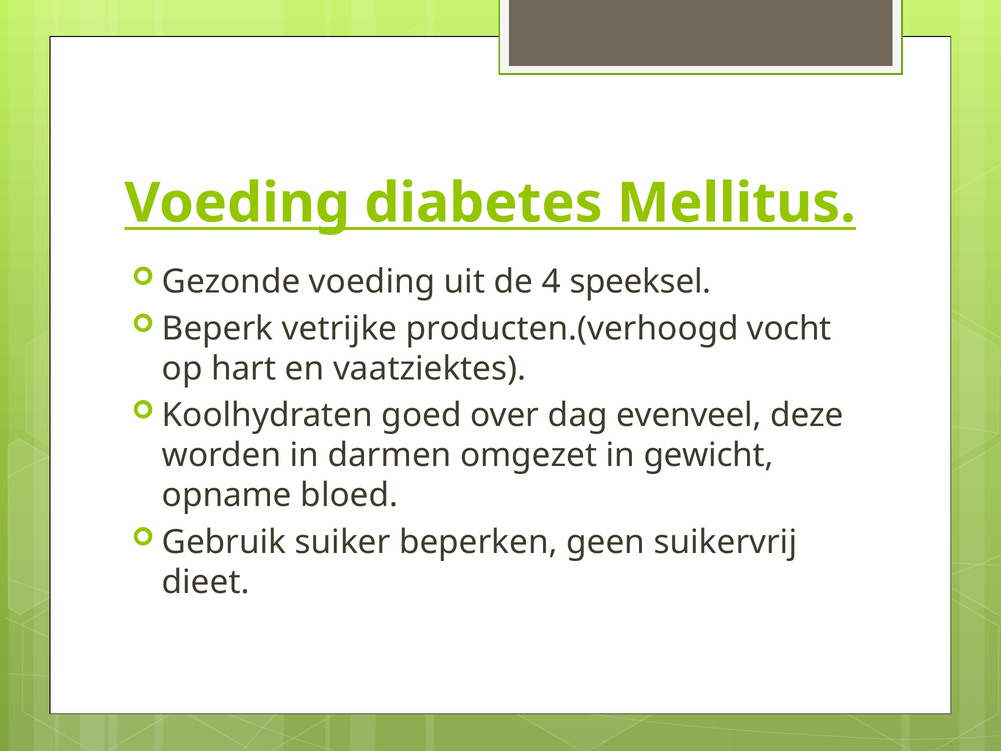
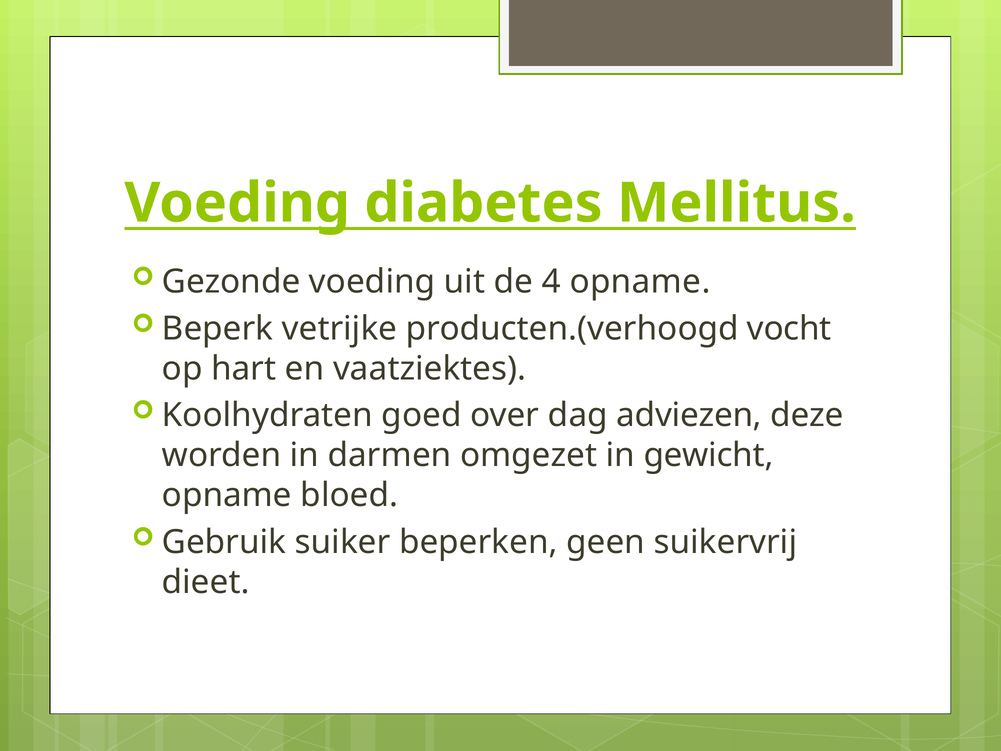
4 speeksel: speeksel -> opname (640, 282)
evenveel: evenveel -> adviezen (689, 415)
